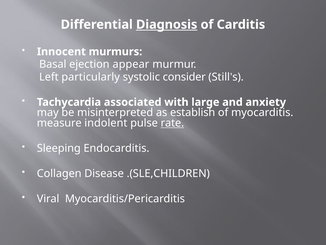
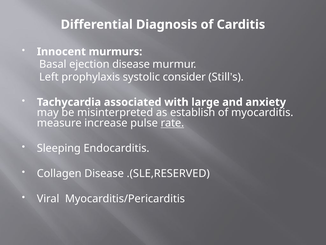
Diagnosis underline: present -> none (167, 25)
ejection appear: appear -> disease (131, 64)
particularly: particularly -> prophylaxis (91, 77)
indolent: indolent -> increase (106, 123)
.(SLE,CHILDREN: .(SLE,CHILDREN -> .(SLE,RESERVED (168, 173)
